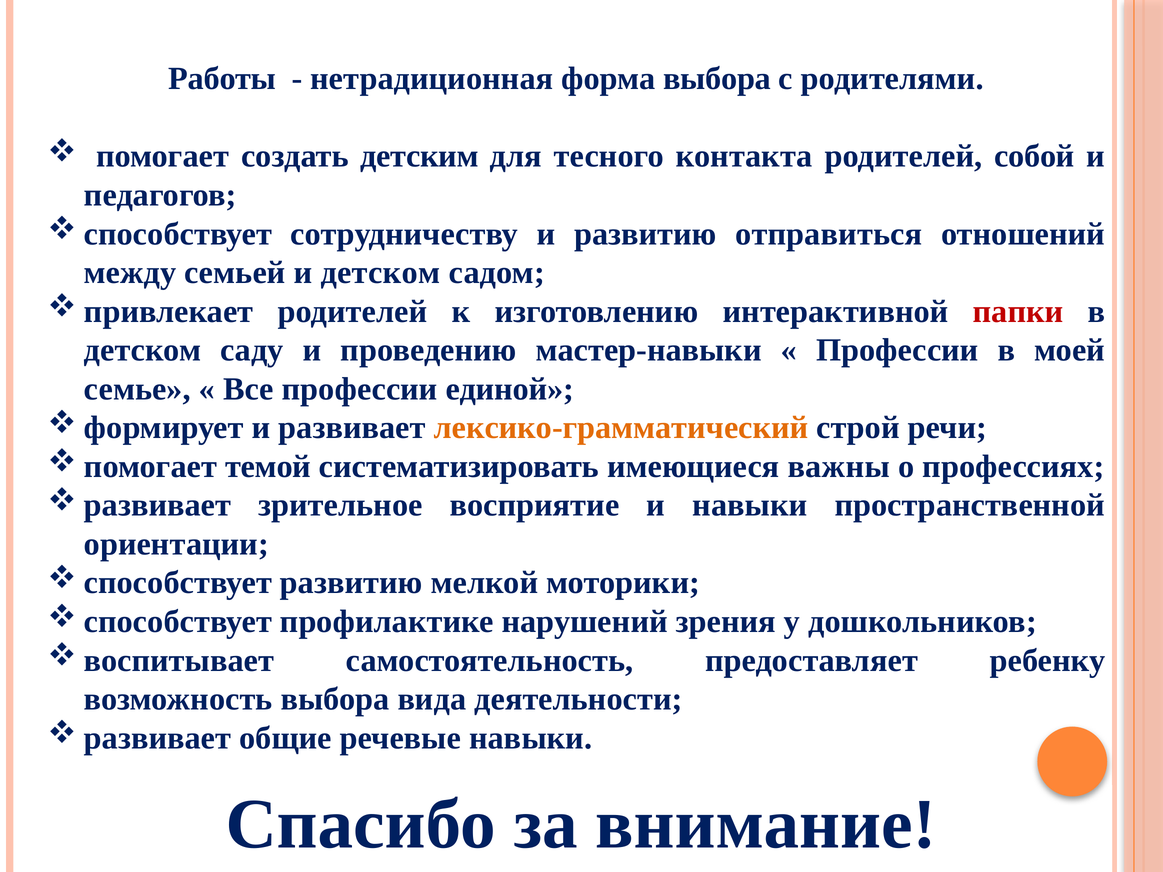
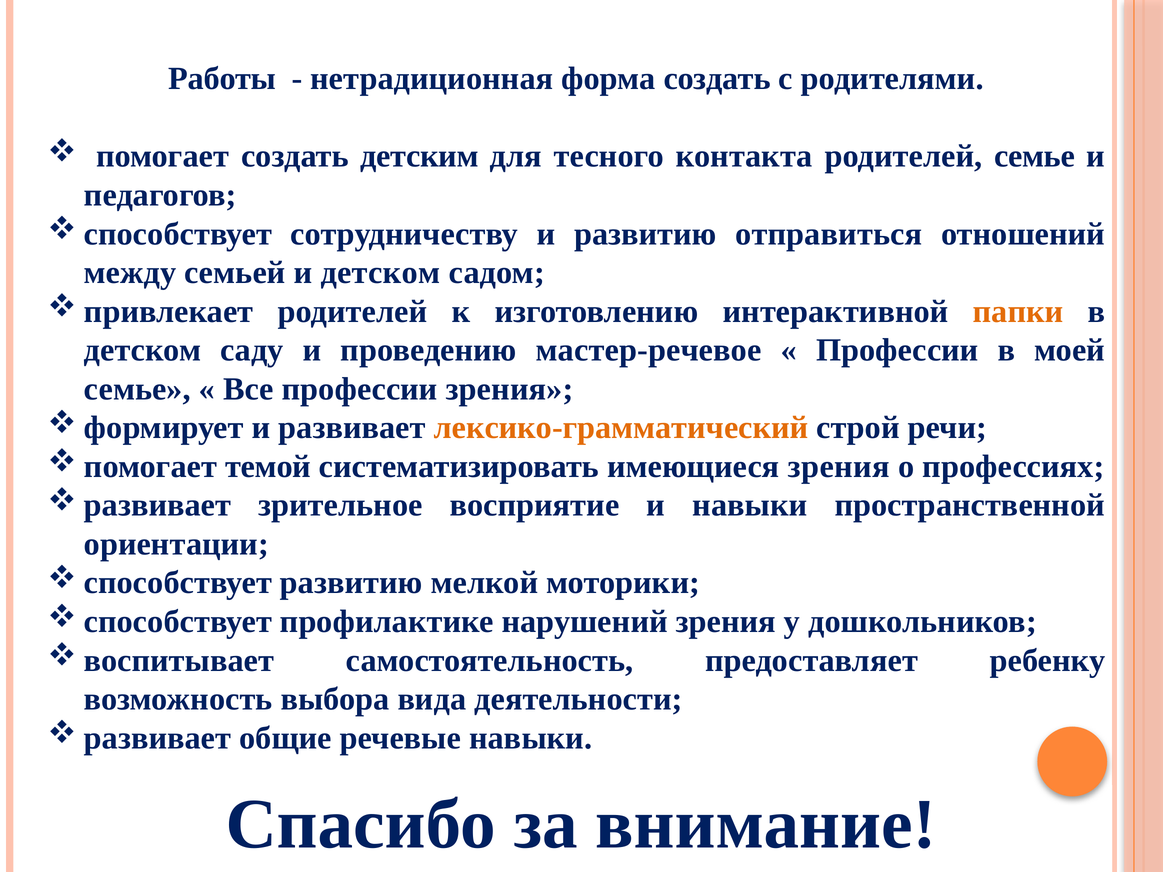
форма выбора: выбора -> создать (717, 79)
родителей собой: собой -> семье (1034, 156)
папки colour: red -> orange (1018, 311)
мастер-навыки: мастер-навыки -> мастер-речевое (649, 350)
профессии единой: единой -> зрения (510, 389)
имеющиеся важны: важны -> зрения (839, 467)
